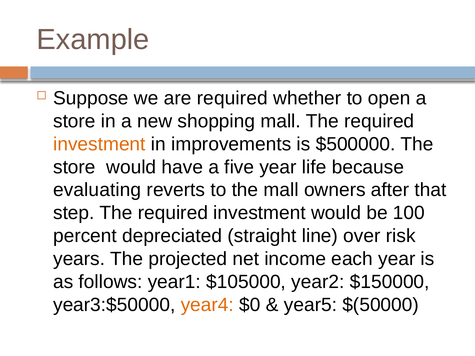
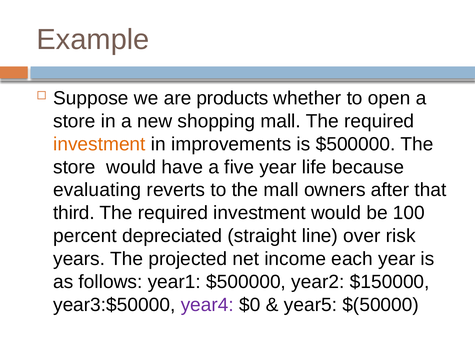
are required: required -> products (232, 98)
step: step -> third (74, 213)
year1 $105000: $105000 -> $500000 (246, 282)
year4 colour: orange -> purple (207, 305)
